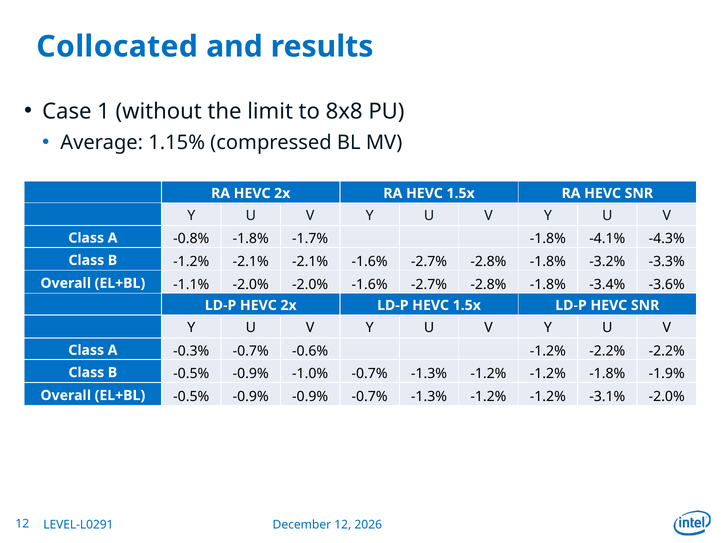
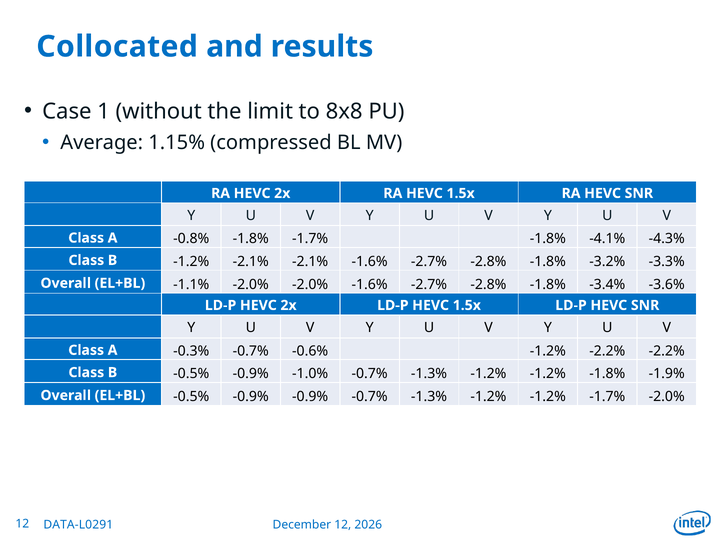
-1.2% -3.1%: -3.1% -> -1.7% (607, 397)
LEVEL-L0291: LEVEL-L0291 -> DATA-L0291 (78, 525)
